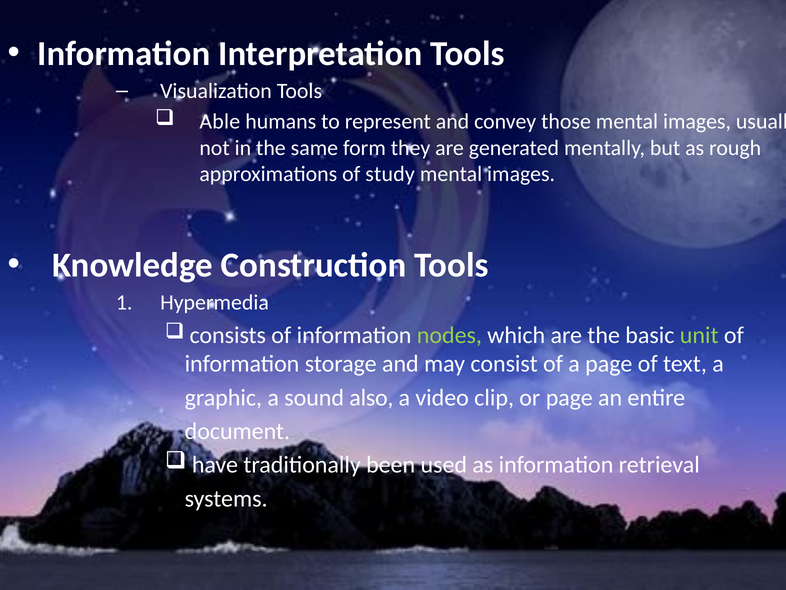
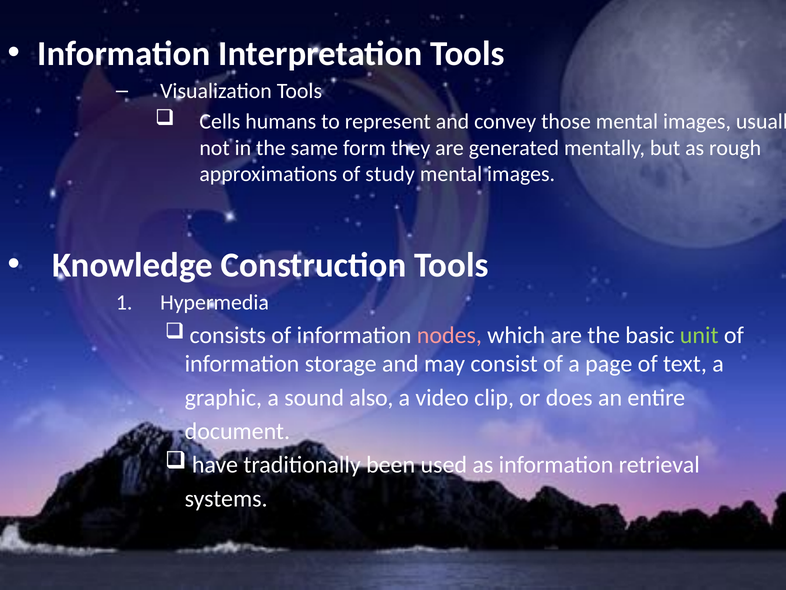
Able: Able -> Cells (220, 122)
nodes colour: light green -> pink (449, 335)
or page: page -> does (569, 397)
